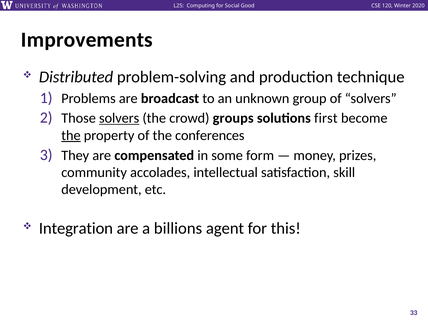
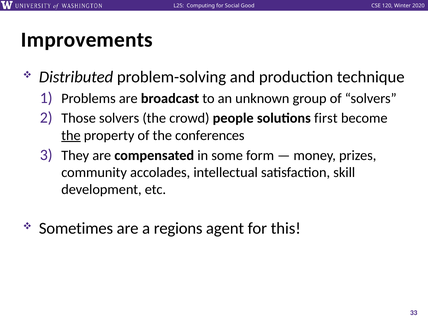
solvers underline: present -> none (119, 118)
groups: groups -> people (233, 118)
Integration: Integration -> Sometimes (76, 228)
billions: billions -> regions (178, 228)
